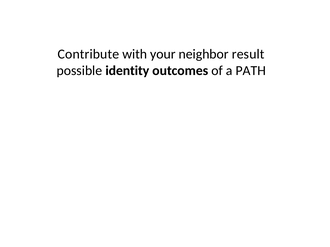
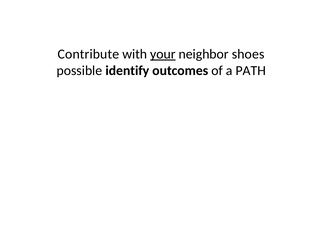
your underline: none -> present (163, 54)
result: result -> shoes (248, 54)
identity: identity -> identify (127, 71)
